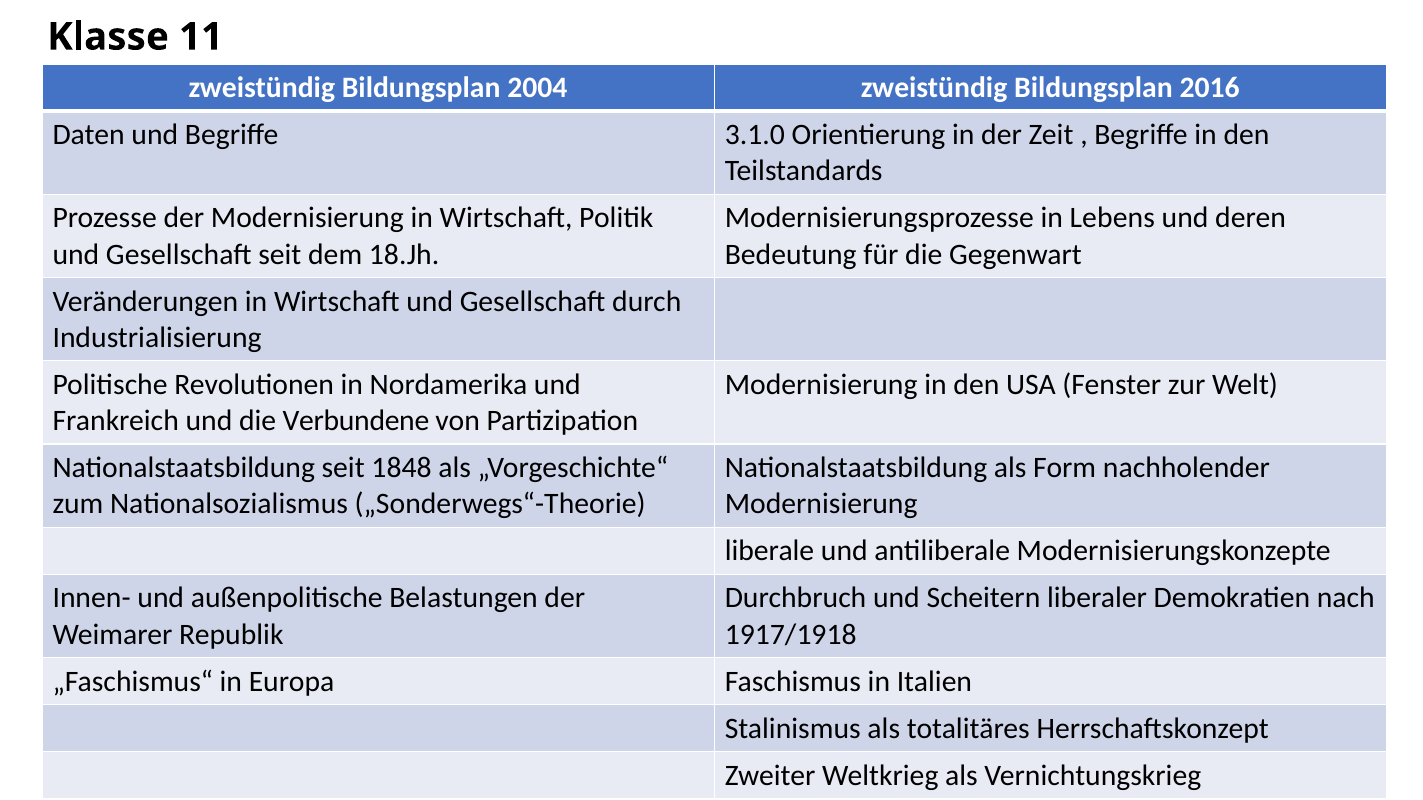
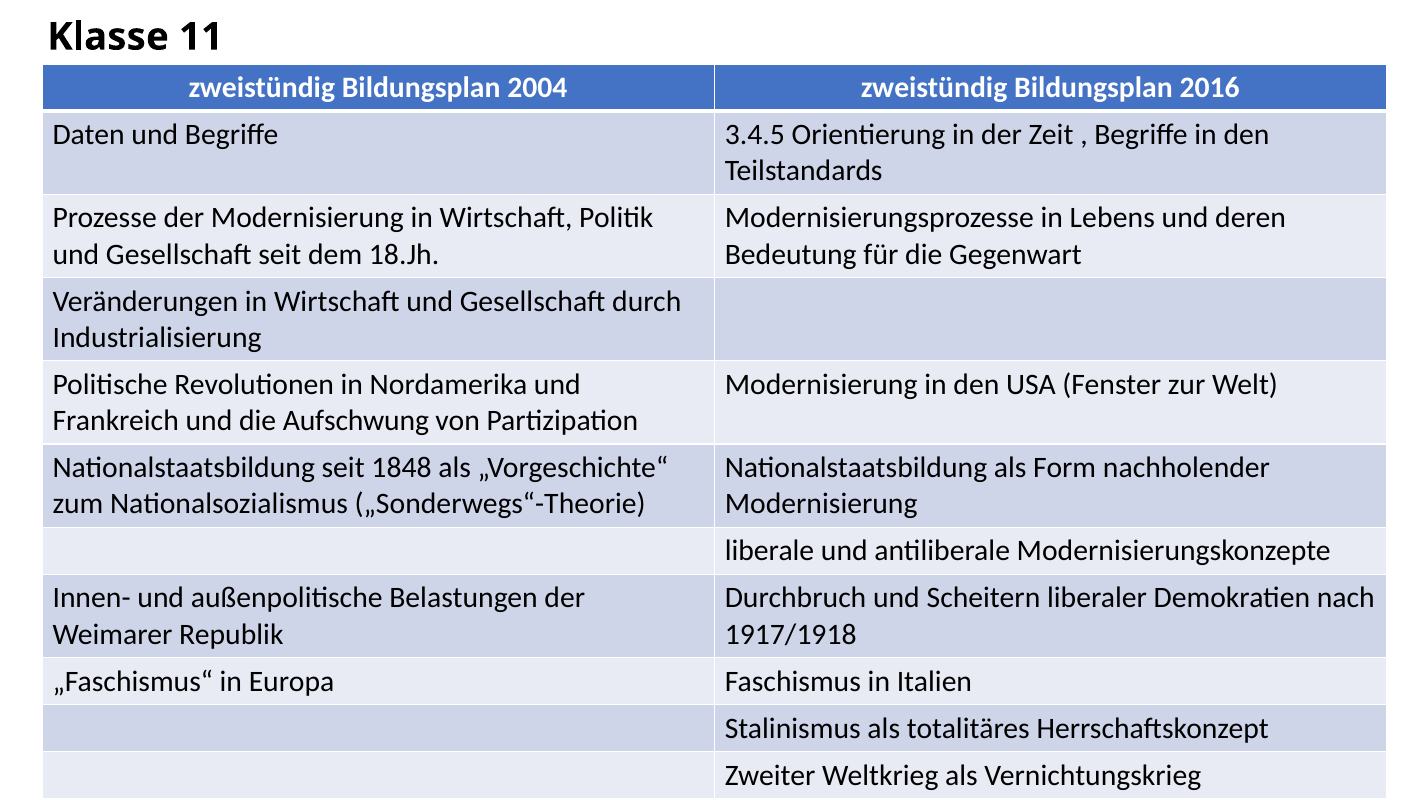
3.1.0: 3.1.0 -> 3.4.5 (755, 135)
Verbundene: Verbundene -> Aufschwung (356, 421)
